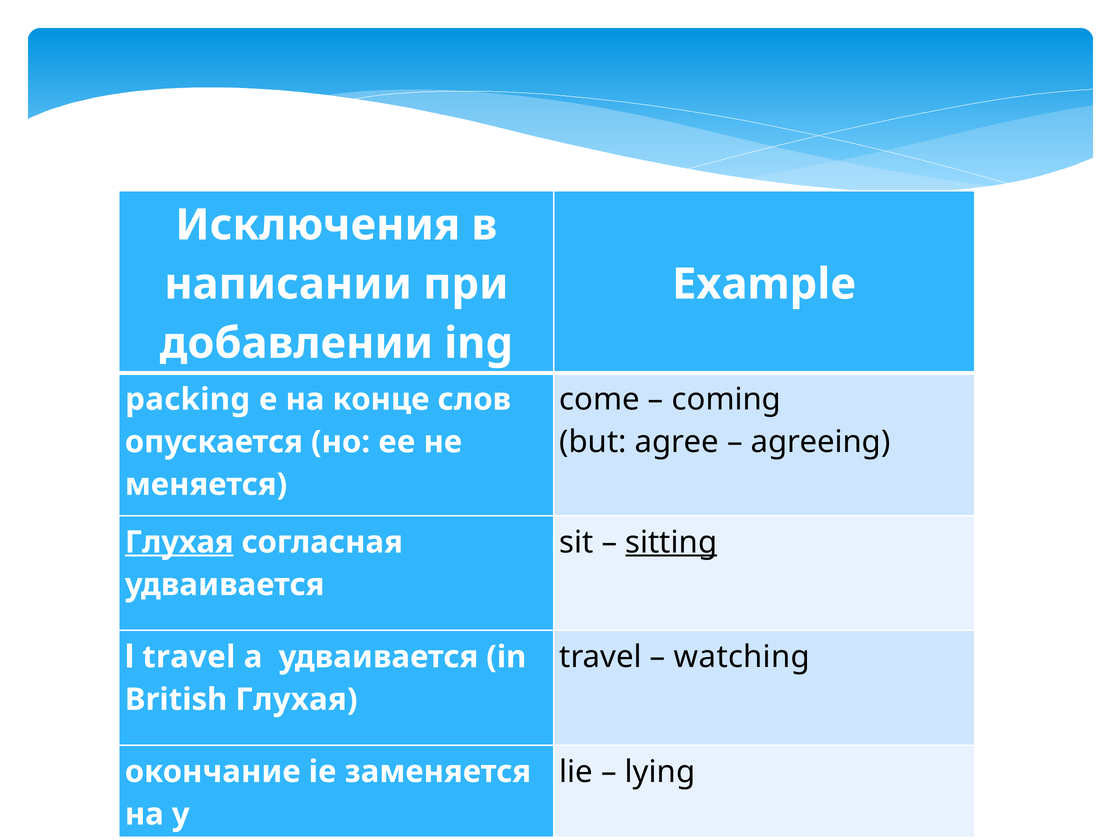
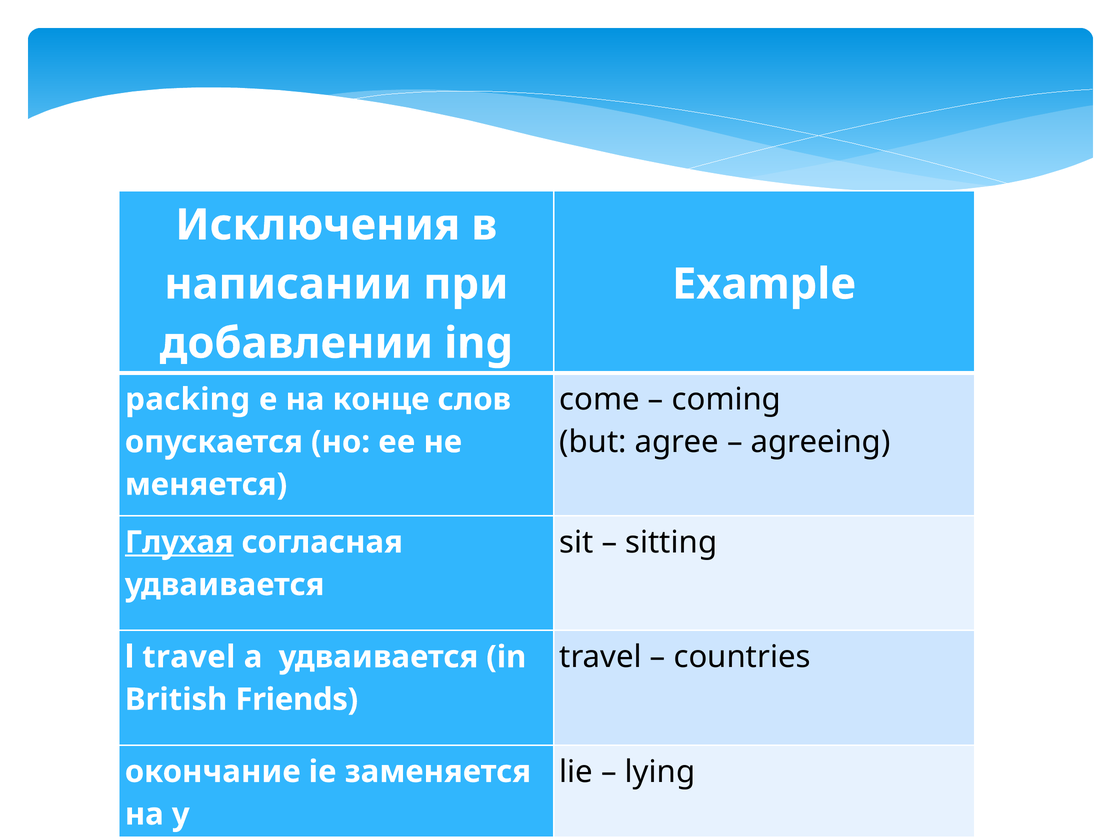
sitting underline: present -> none (671, 542)
watching: watching -> countries (742, 657)
British Глухая: Глухая -> Friends (297, 700)
